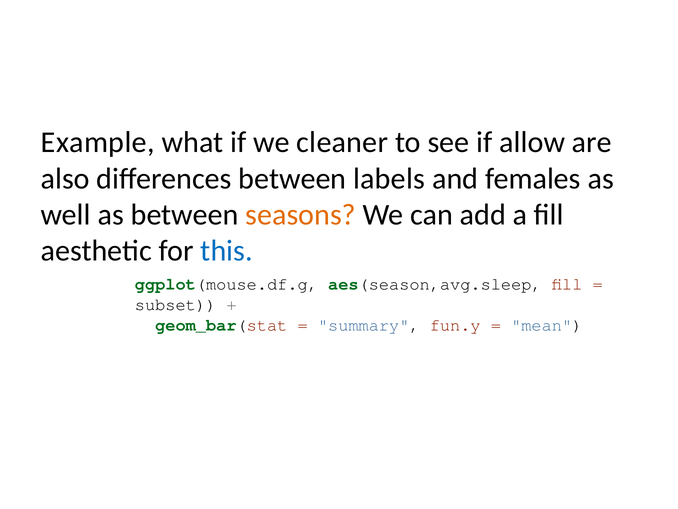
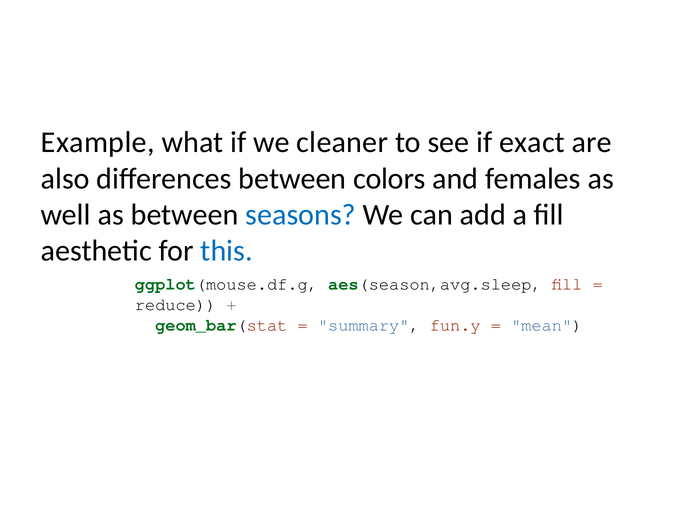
allow: allow -> exact (532, 142)
labels: labels -> colors (389, 178)
seasons colour: orange -> blue (301, 215)
subset: subset -> reduce (176, 304)
